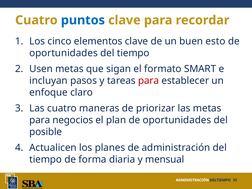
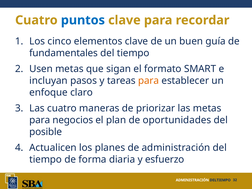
esto: esto -> guía (216, 41)
oportunidades: oportunidades -> fundamentales (64, 53)
para colour: red -> orange (149, 81)
mensual: mensual -> esfuerzo (165, 159)
